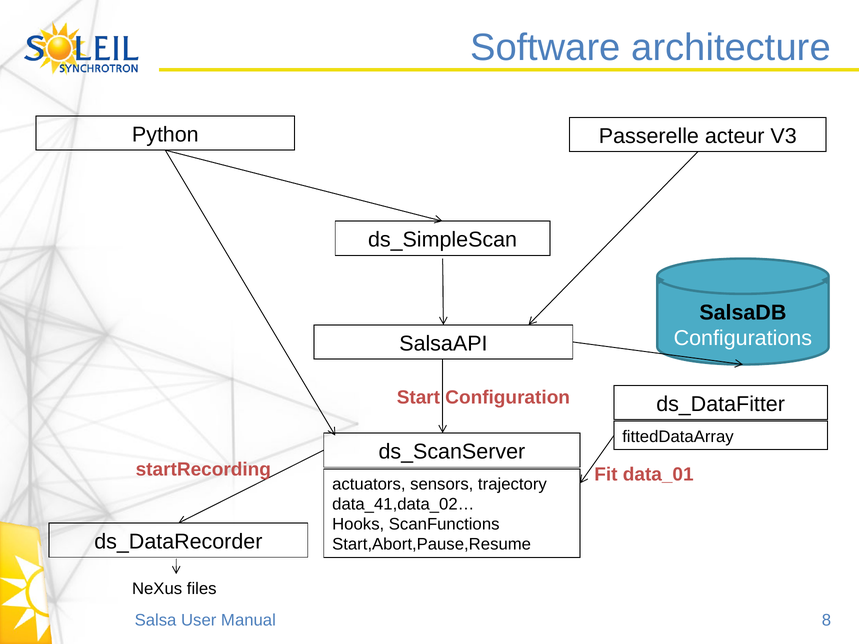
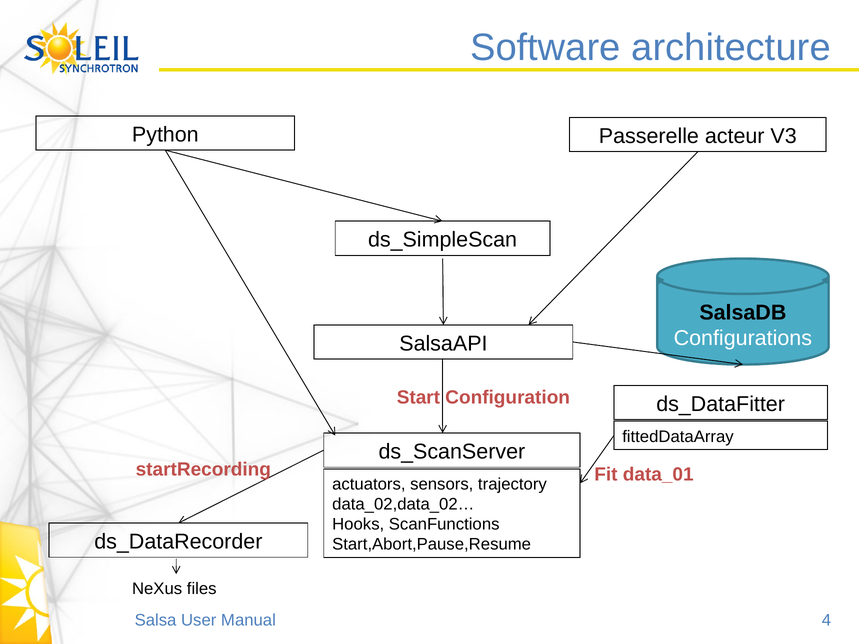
data_41,data_02…: data_41,data_02… -> data_02,data_02… (403, 504)
8: 8 -> 4 (826, 620)
